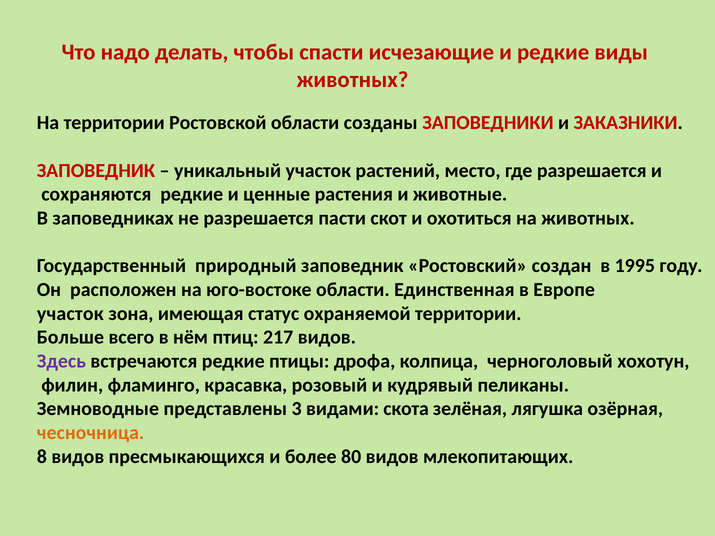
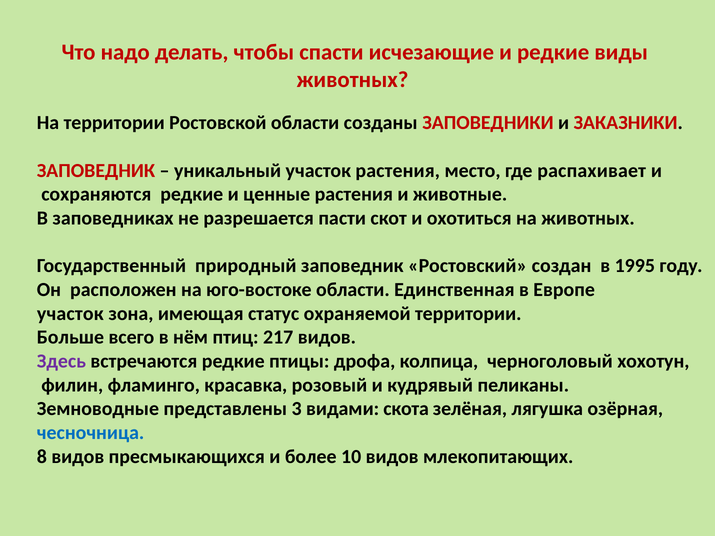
участок растений: растений -> растения (398, 171)
где разрешается: разрешается -> распахивает (592, 171)
чесночница colour: orange -> blue (91, 433)
80: 80 -> 10 (351, 457)
